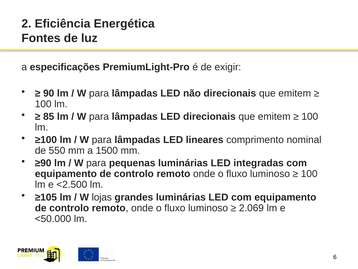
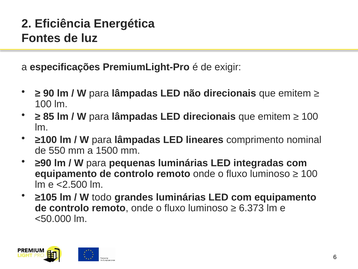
lojas: lojas -> todo (102, 197)
2.069: 2.069 -> 6.373 (251, 208)
